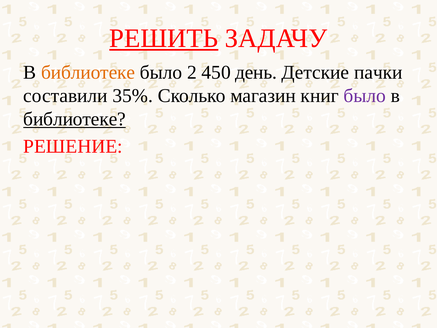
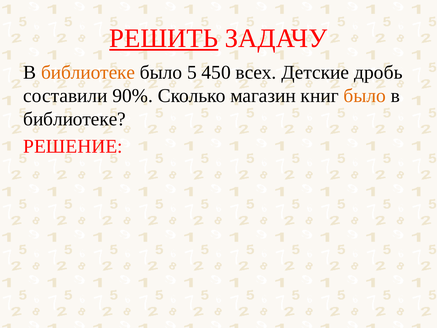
2: 2 -> 5 (192, 72)
день: день -> всех (256, 72)
пачки: пачки -> дробь (378, 72)
35%: 35% -> 90% (133, 96)
было colour: purple -> orange (365, 96)
библиотеке underline: present -> none (75, 119)
